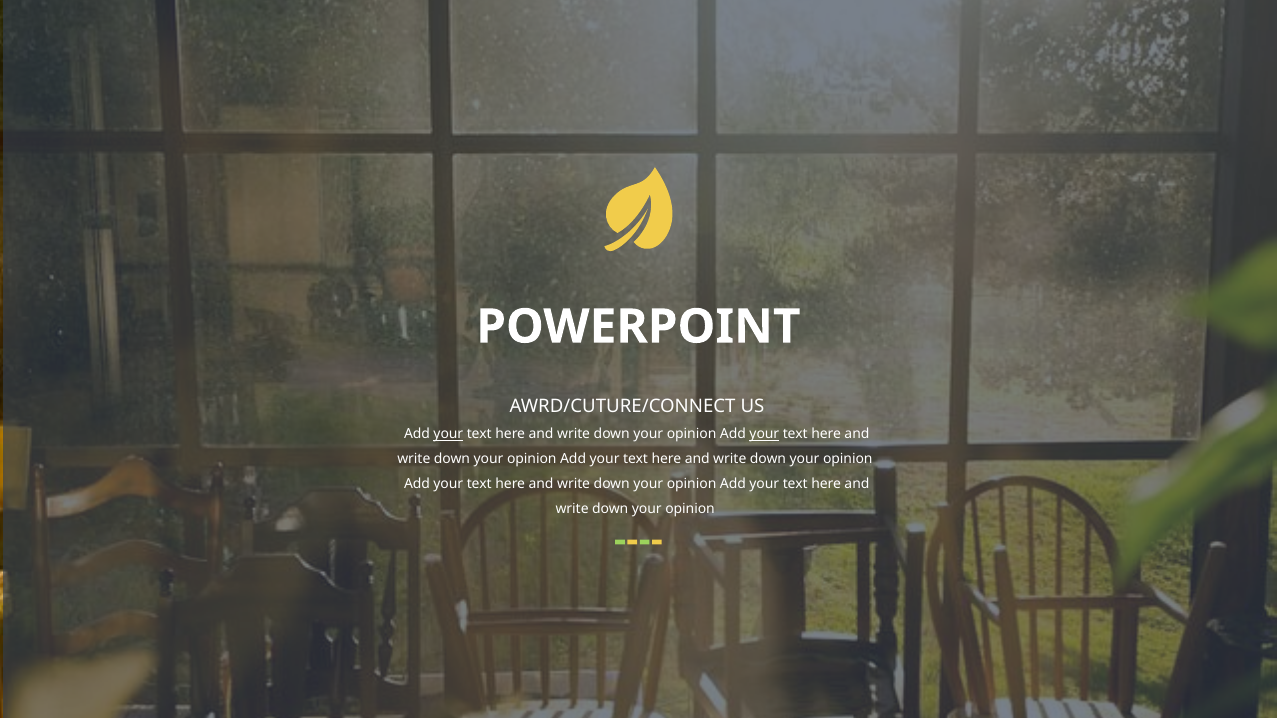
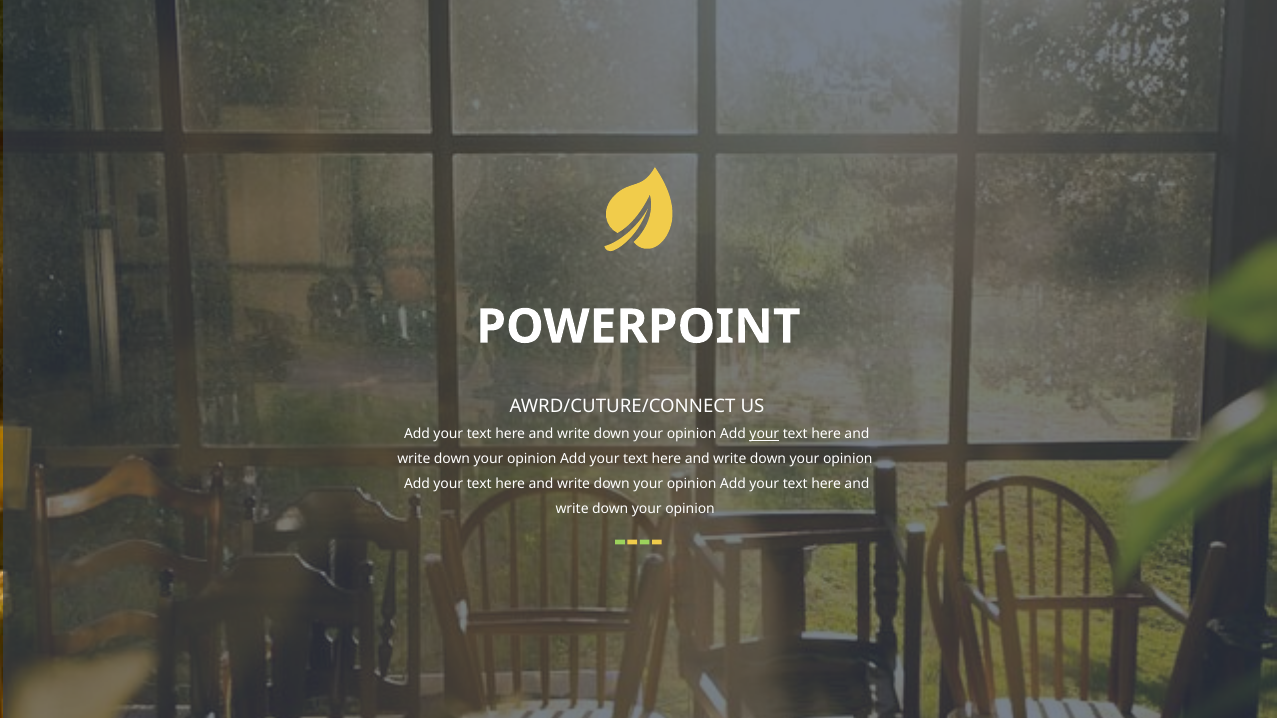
your underline: present -> none (448, 434)
